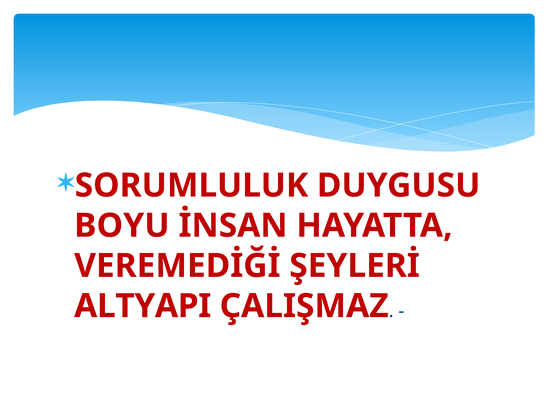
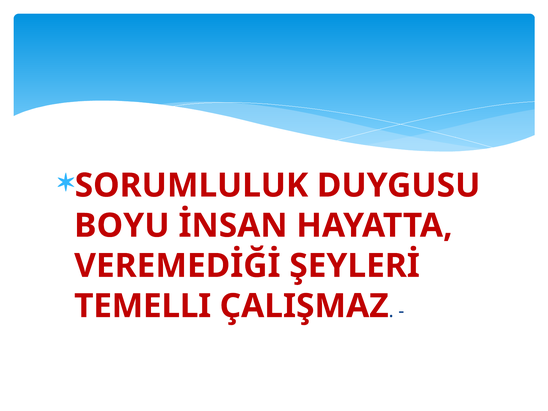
ALTYAPI: ALTYAPI -> TEMELLI (143, 306)
